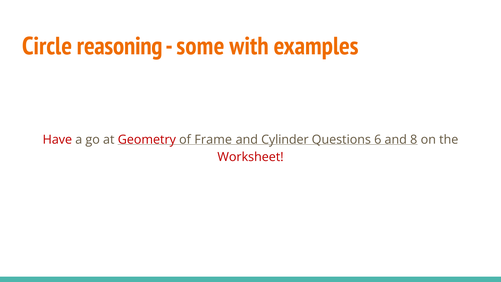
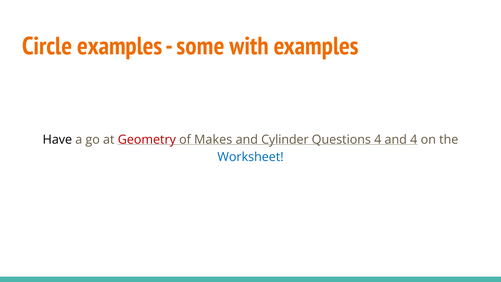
Circle reasoning: reasoning -> examples (120, 46)
Have colour: red -> black (57, 140)
Frame: Frame -> Makes (213, 140)
Questions 6: 6 -> 4 (378, 140)
and 8: 8 -> 4 (414, 140)
Worksheet colour: red -> blue (251, 157)
